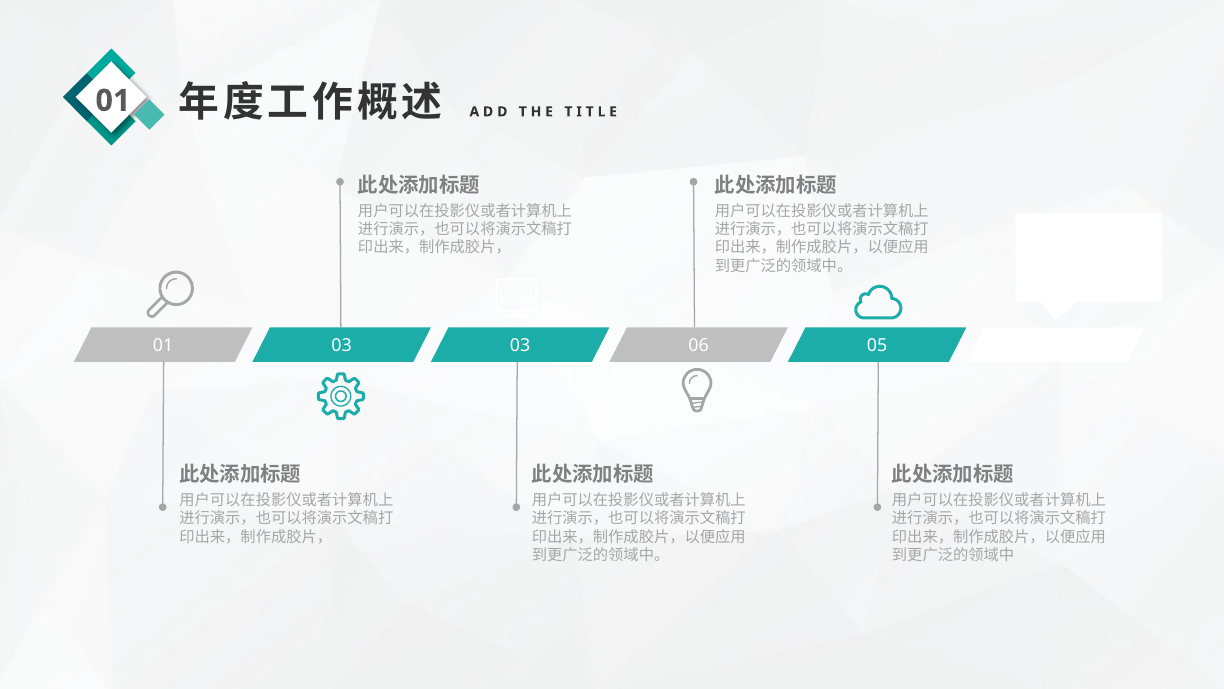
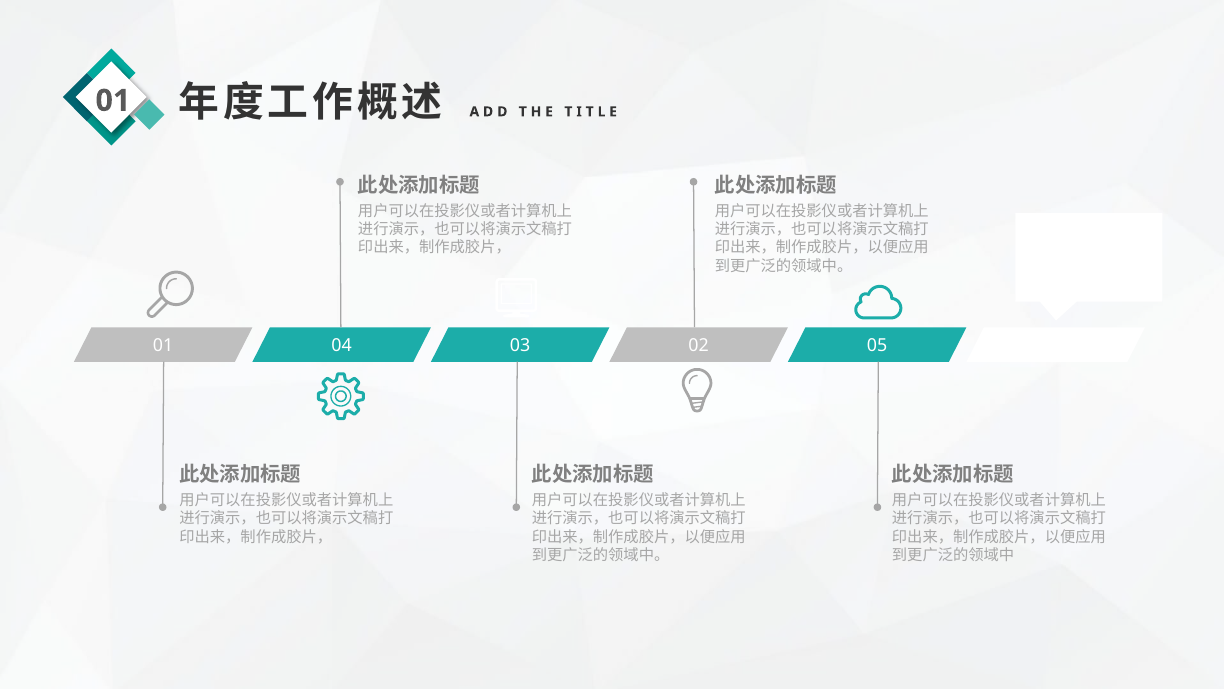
01 03: 03 -> 04 (342, 345)
06: 06 -> 02 (699, 345)
